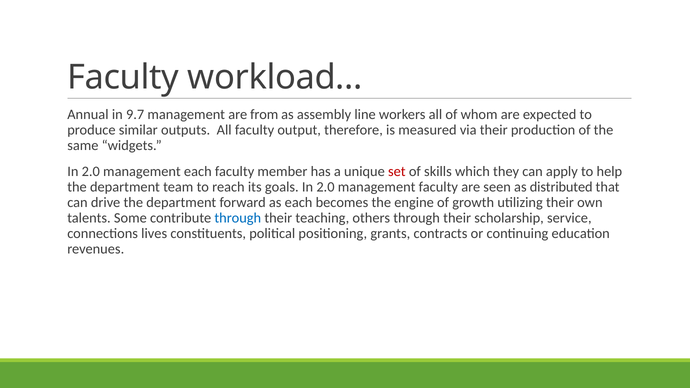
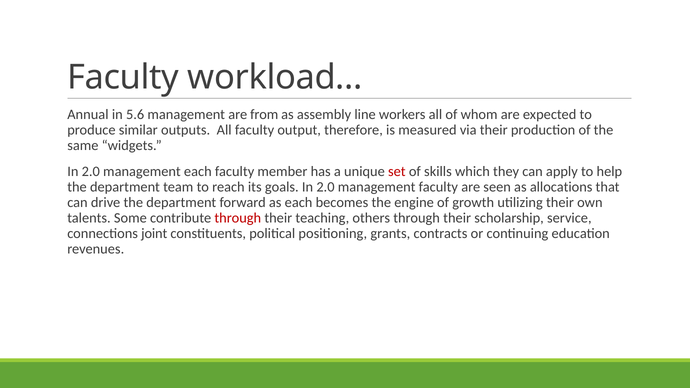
9.7: 9.7 -> 5.6 (135, 115)
distributed: distributed -> allocations (561, 187)
through colour: blue -> red (238, 218)
lives: lives -> joint (154, 233)
